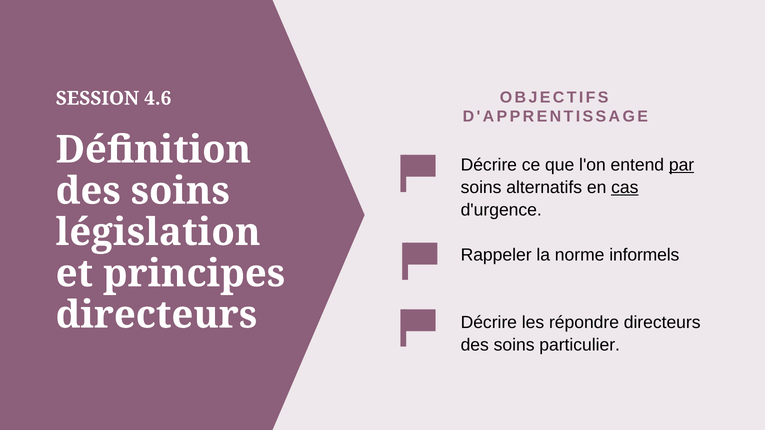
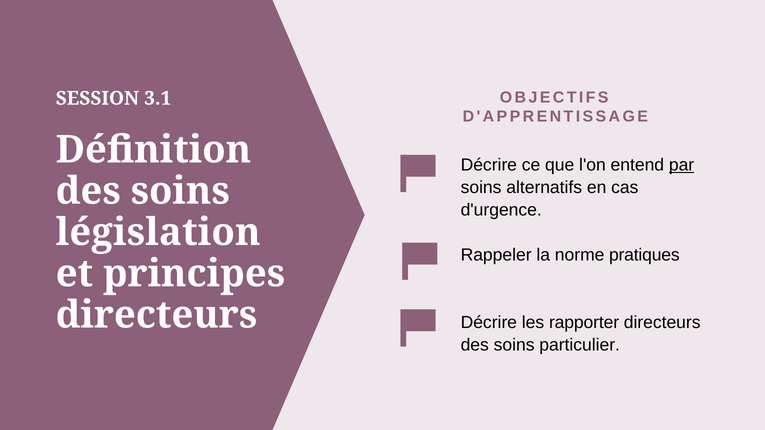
4.6: 4.6 -> 3.1 (158, 98)
cas underline: present -> none (625, 188)
informels: informels -> pratiques (644, 255)
répondre: répondre -> rapporter (584, 323)
